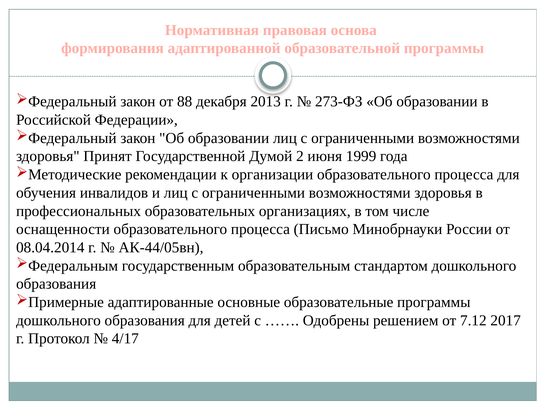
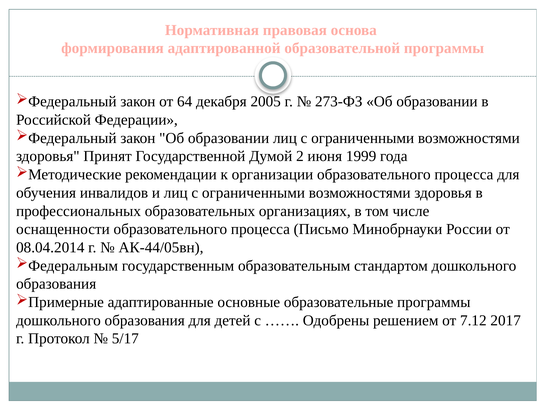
88: 88 -> 64 (185, 102)
2013: 2013 -> 2005 (266, 102)
4/17: 4/17 -> 5/17 (125, 338)
